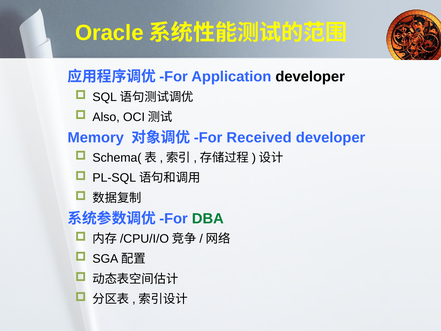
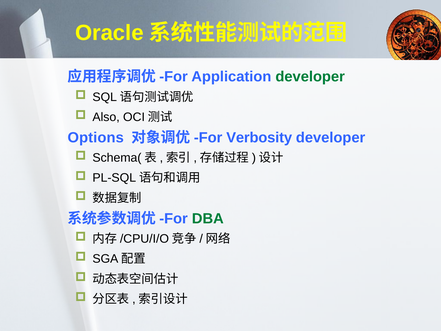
developer colour: black -> green (310, 77)
Memory: Memory -> Options (96, 138)
Received: Received -> Verbosity (259, 138)
